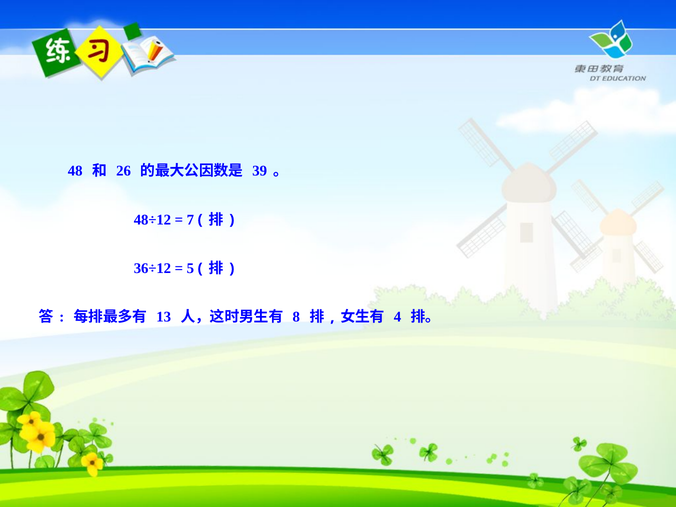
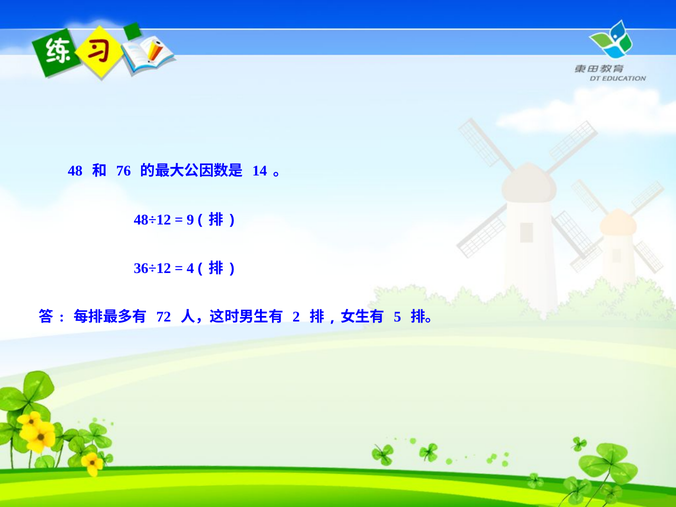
26: 26 -> 76 (124, 171)
39: 39 -> 14 (260, 171)
7: 7 -> 9 (190, 220)
5: 5 -> 4 (190, 268)
13: 13 -> 72 (164, 317)
8: 8 -> 2 (296, 317)
4: 4 -> 5 (397, 317)
